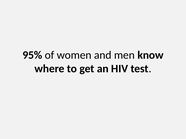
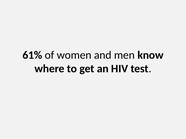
95%: 95% -> 61% (32, 55)
